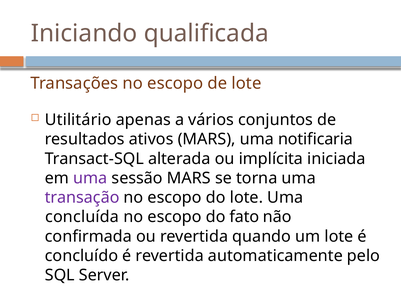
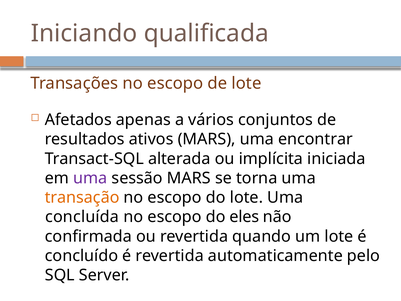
Utilitário: Utilitário -> Afetados (78, 120)
notificaria: notificaria -> encontrar (315, 139)
transação colour: purple -> orange (82, 197)
fato: fato -> eles (244, 217)
